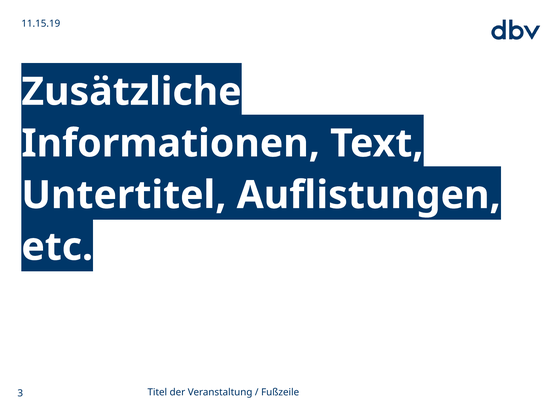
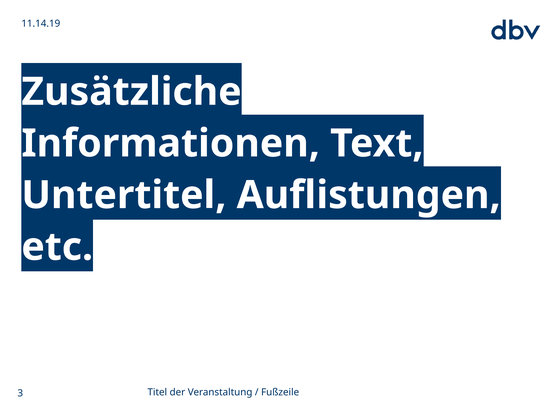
11.15.19: 11.15.19 -> 11.14.19 (41, 24)
